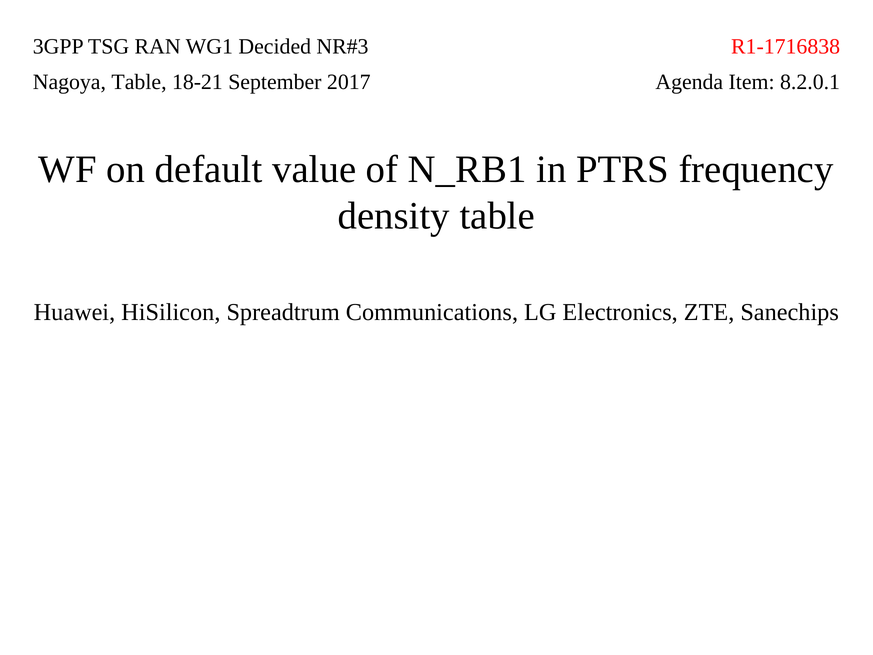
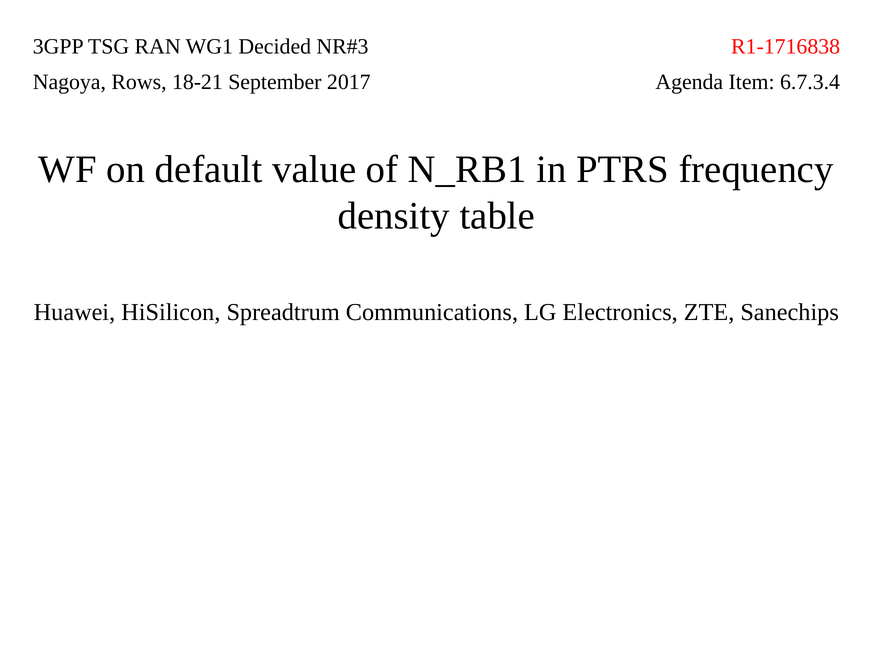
Nagoya Table: Table -> Rows (139, 82)
8.2.0.1: 8.2.0.1 -> 6.7.3.4 (810, 82)
